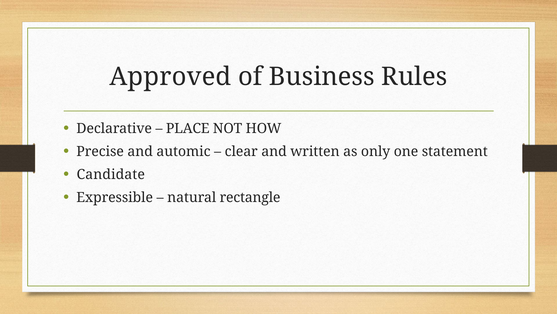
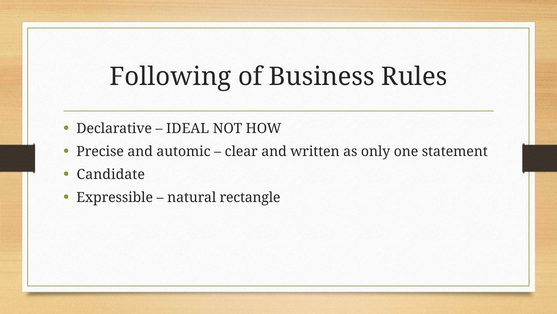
Approved: Approved -> Following (170, 76)
PLACE: PLACE -> IDEAL (188, 128)
